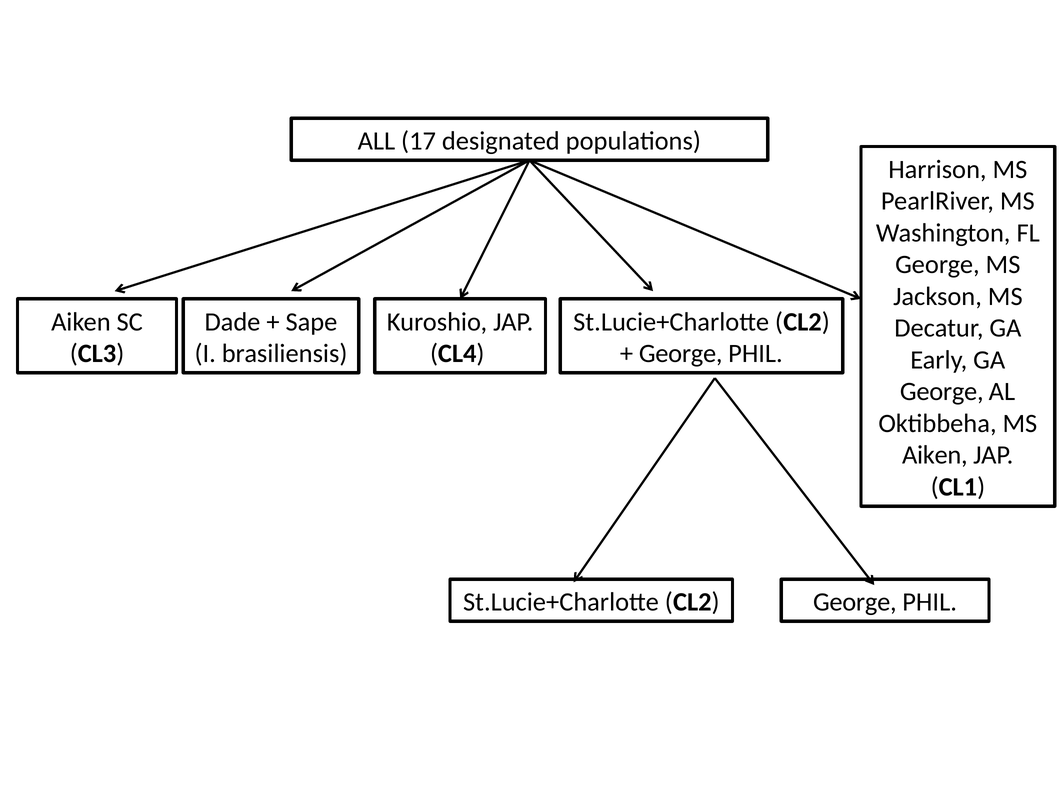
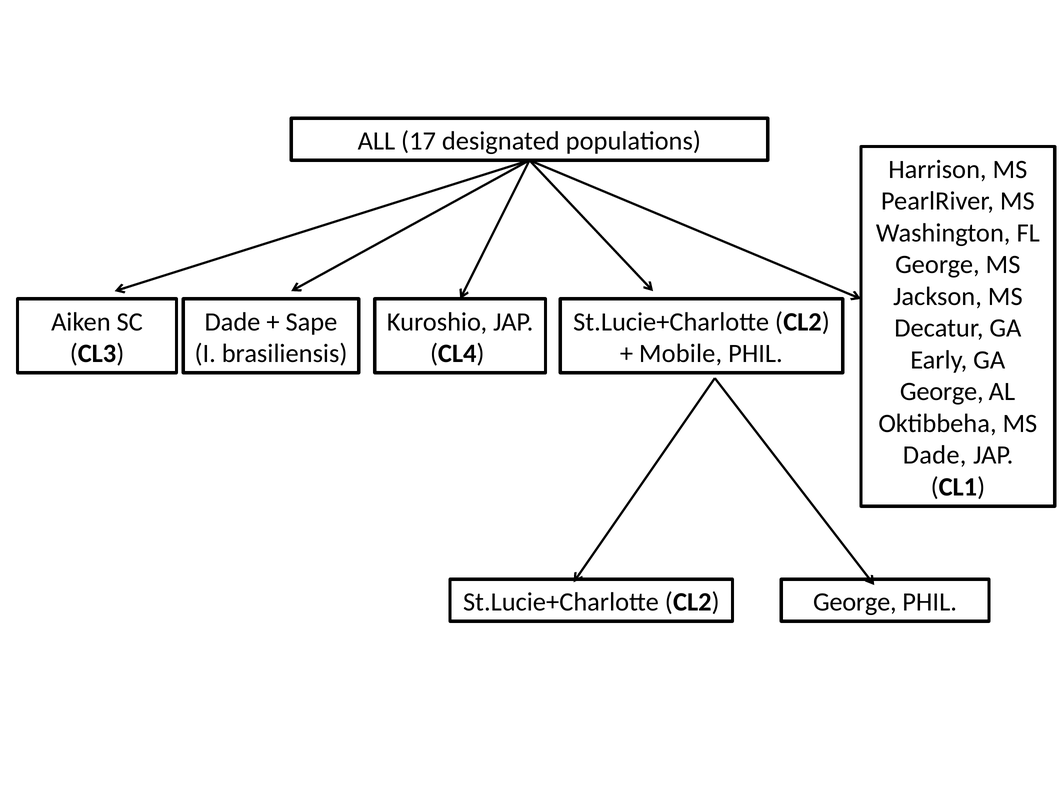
George: George -> Mobile (681, 354)
Aiken: Aiken -> Dade (935, 455)
